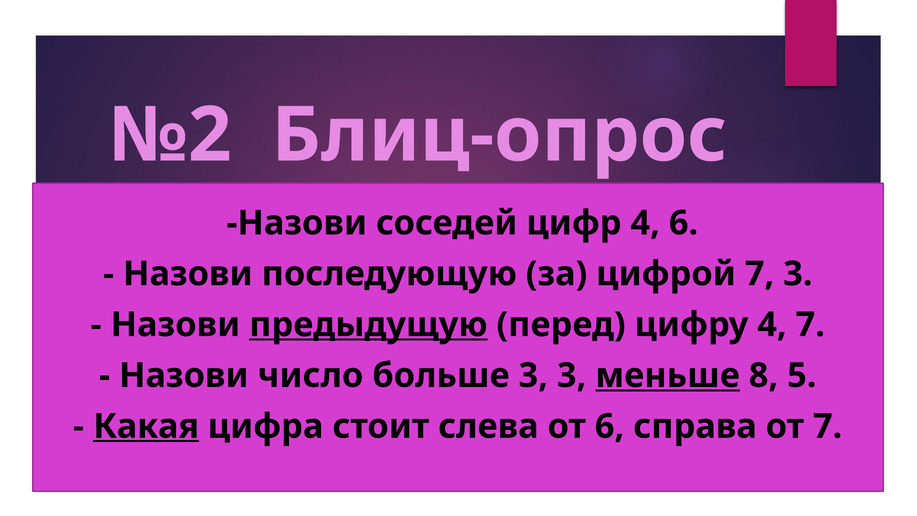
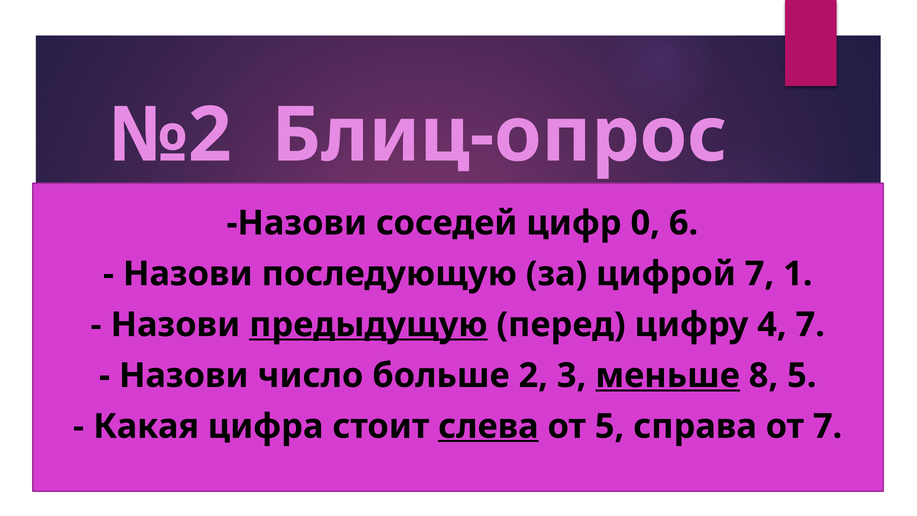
цифр 4: 4 -> 0 (645, 223)
7 3: 3 -> 1 (798, 274)
больше 3: 3 -> 2 (533, 375)
Какая underline: present -> none (146, 426)
слева underline: none -> present (488, 426)
от 6: 6 -> 5 (610, 426)
